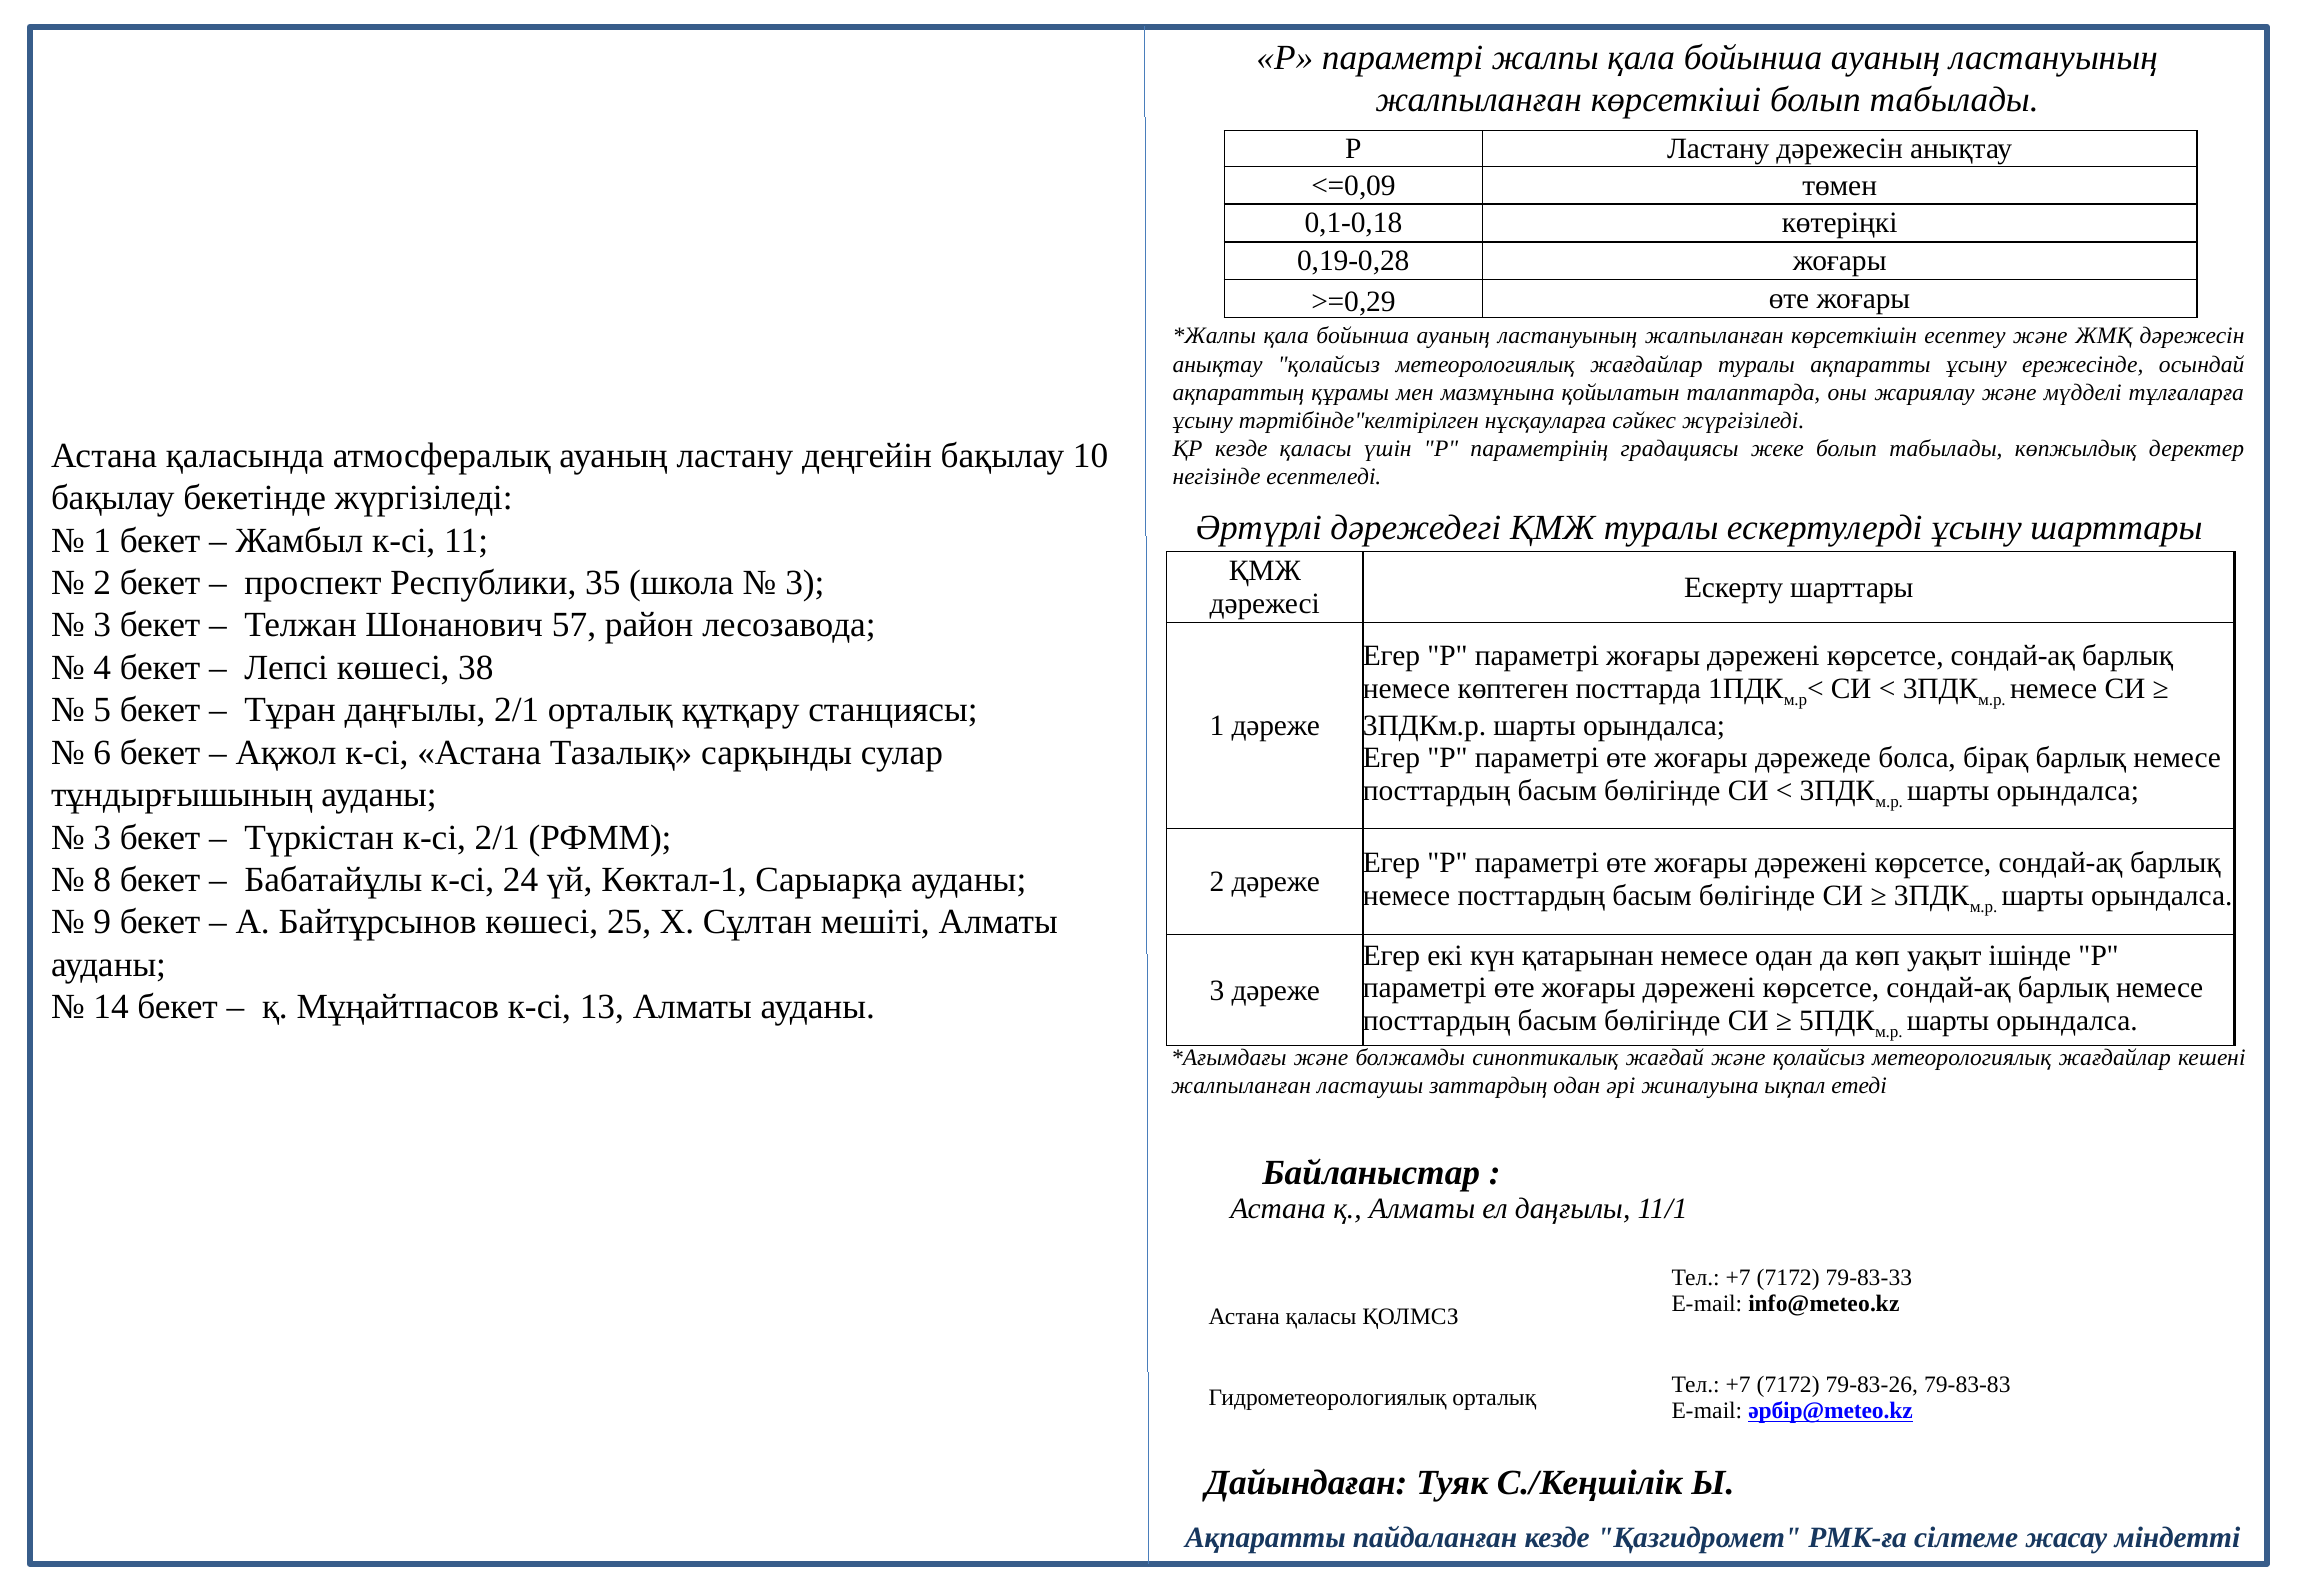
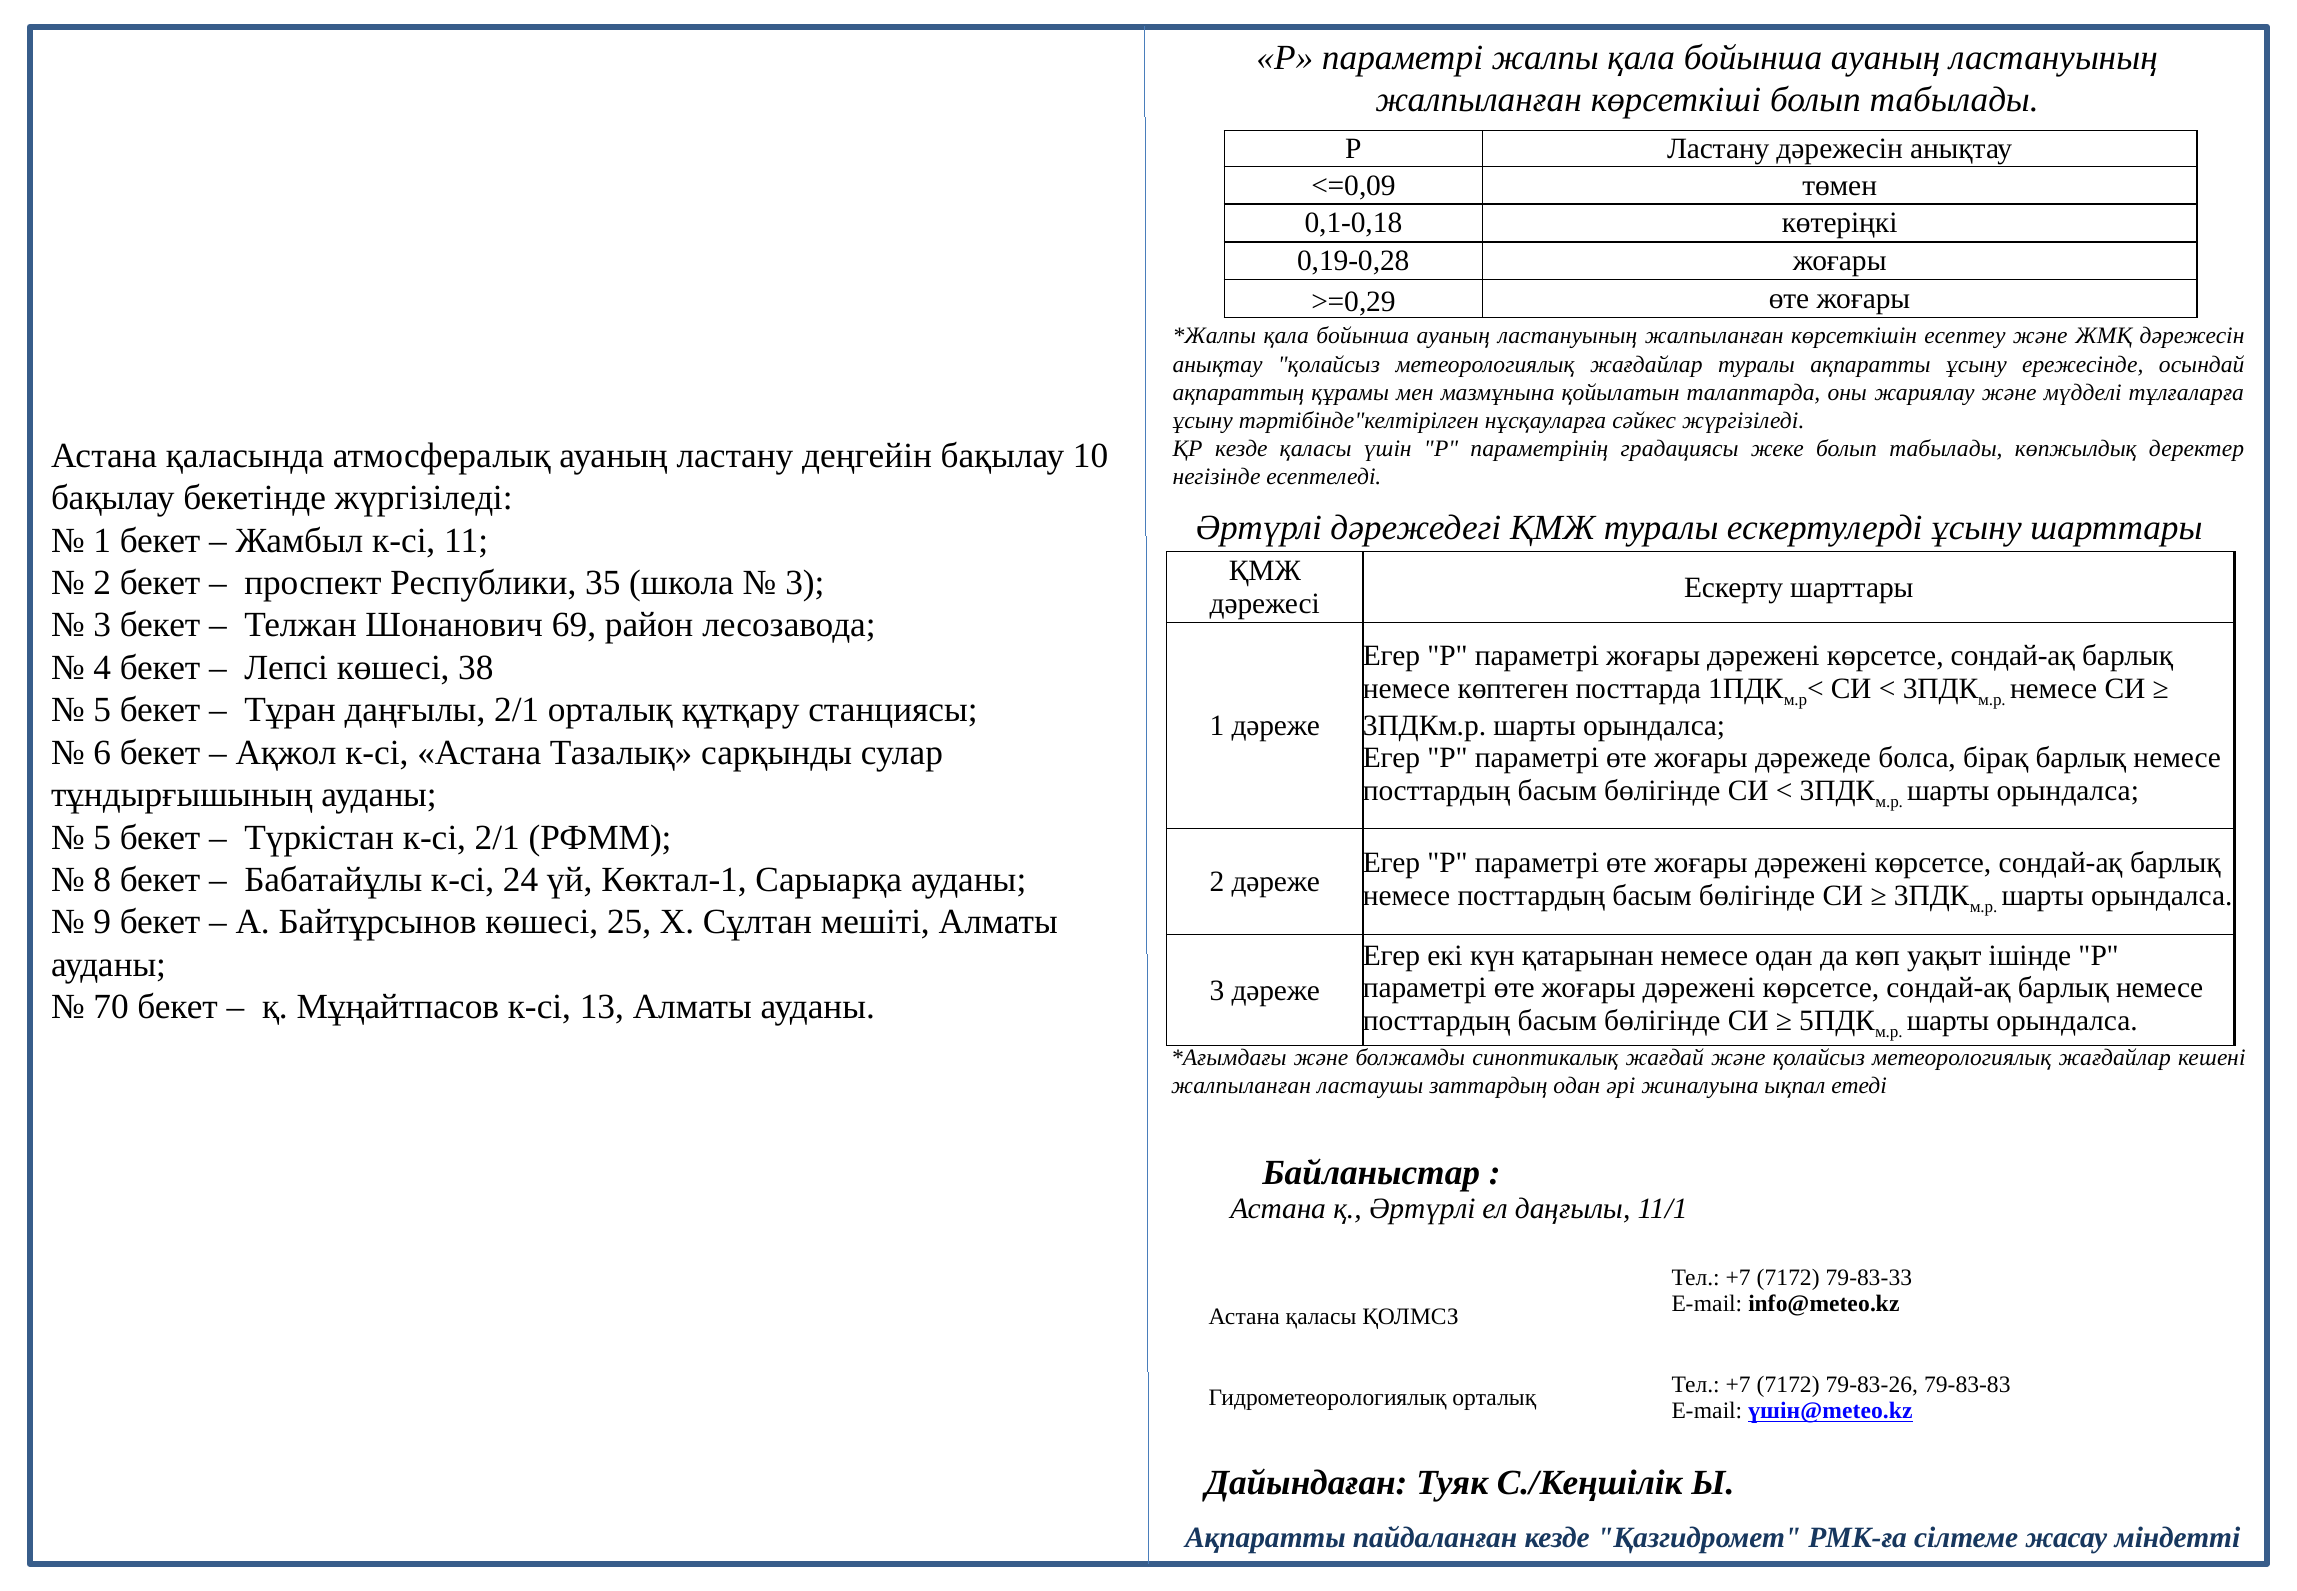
57: 57 -> 69 (574, 625)
3: 3 -> 5 (102, 837)
14: 14 -> 70 (111, 1007)
қ Алматы: Алматы -> Әртүрлі (1422, 1208)
әрбір@meteo.kz: әрбір@meteo.kz -> үшін@meteo.kz (1830, 1410)
